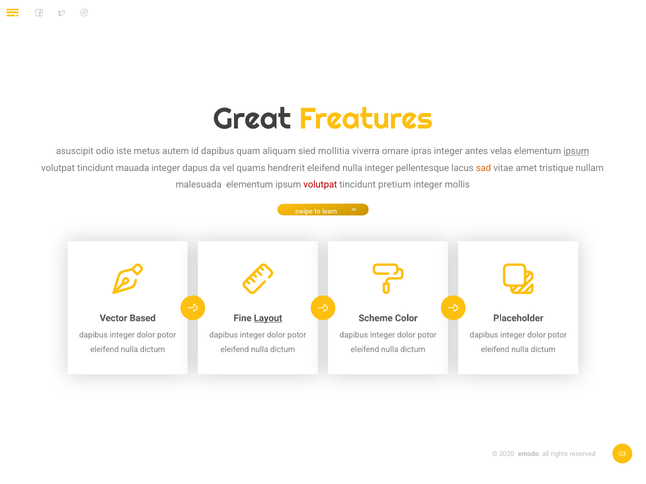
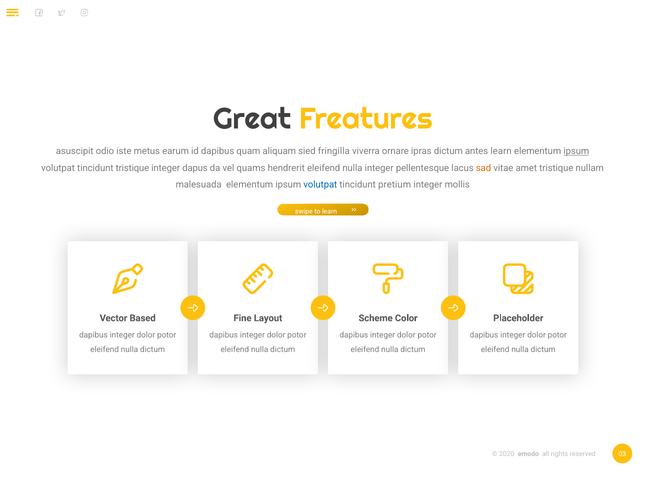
autem: autem -> earum (176, 151)
mollitia: mollitia -> fringilla (334, 151)
ipras integer: integer -> dictum (448, 151)
antes velas: velas -> learn (501, 151)
tincidunt mauada: mauada -> tristique (132, 168)
volutpat colour: red -> blue (320, 185)
Layout underline: present -> none (268, 318)
